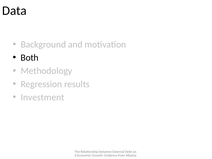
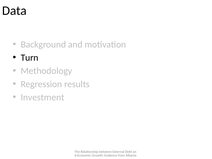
Both: Both -> Turn (30, 58)
